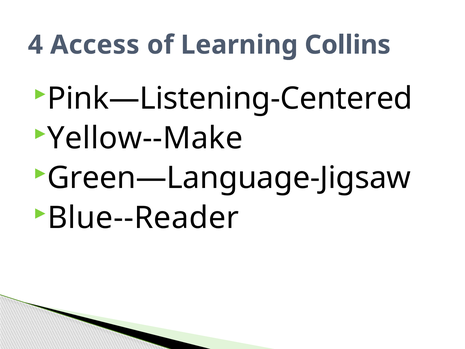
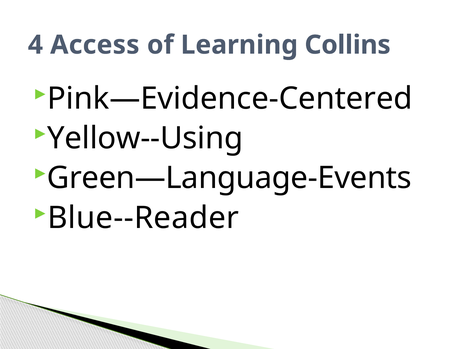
Pink—Listening-Centered: Pink—Listening-Centered -> Pink—Evidence-Centered (230, 98)
Yellow--Make: Yellow--Make -> Yellow--Using (145, 138)
Green—Language-Jigsaw: Green—Language-Jigsaw -> Green—Language-Events (229, 178)
